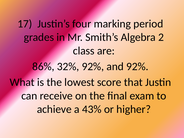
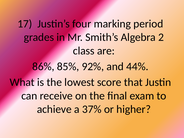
32%: 32% -> 85% (68, 66)
and 92%: 92% -> 44% (137, 66)
43%: 43% -> 37% (92, 109)
